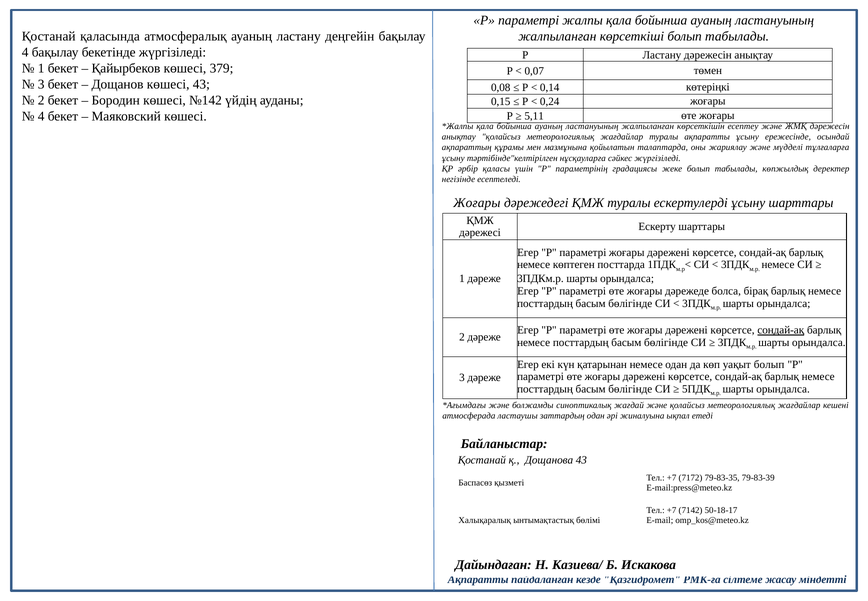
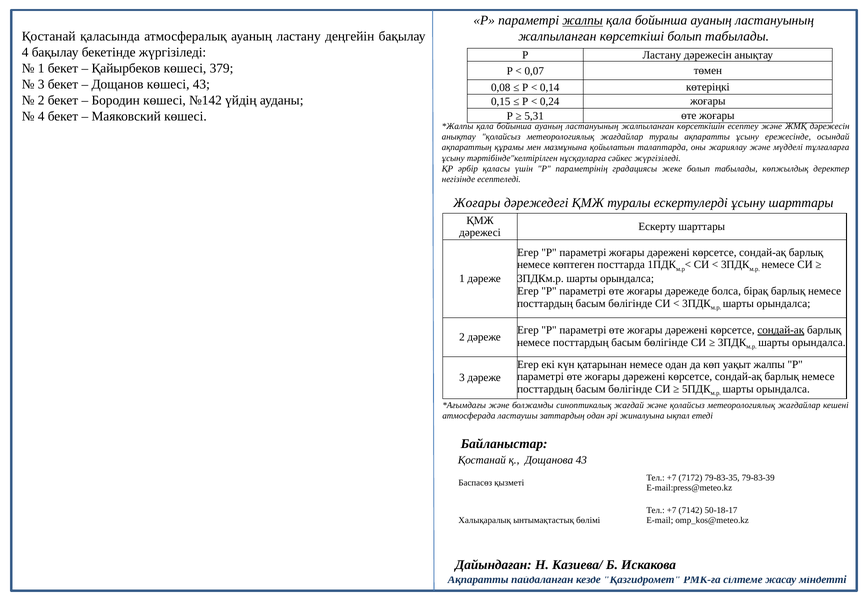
жалпы underline: none -> present (583, 20)
5,11: 5,11 -> 5,31 (534, 116)
уақыт болып: болып -> жалпы (769, 364)
